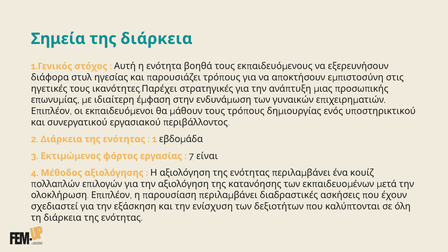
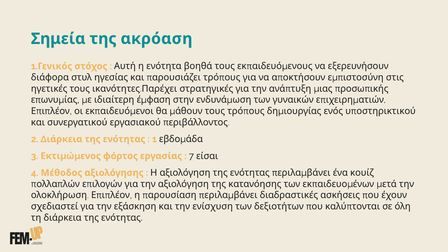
της διάρκεια: διάρκεια -> ακρόαση (157, 39)
είναι: είναι -> είσαι (207, 156)
